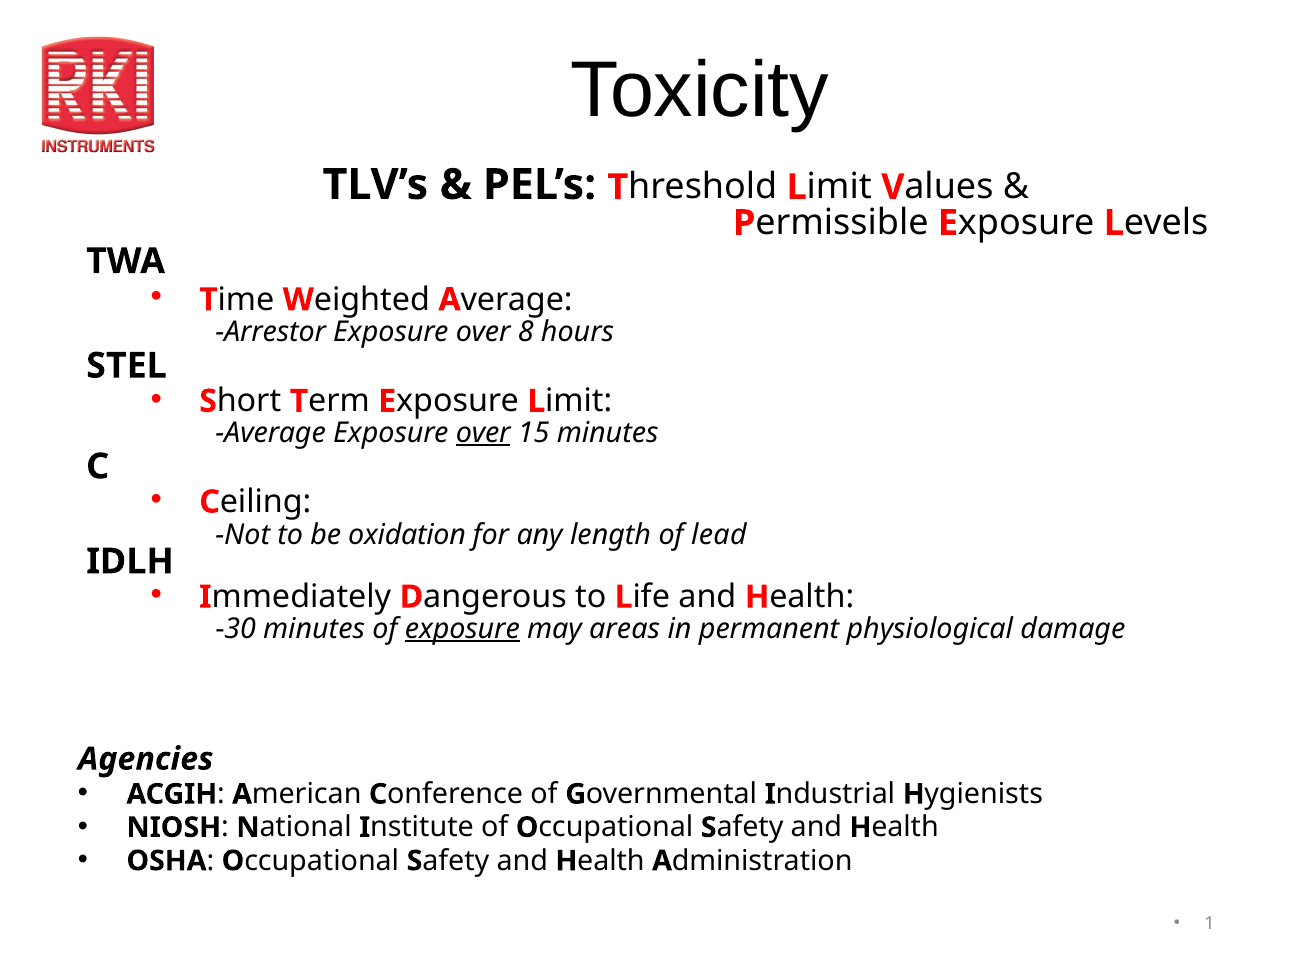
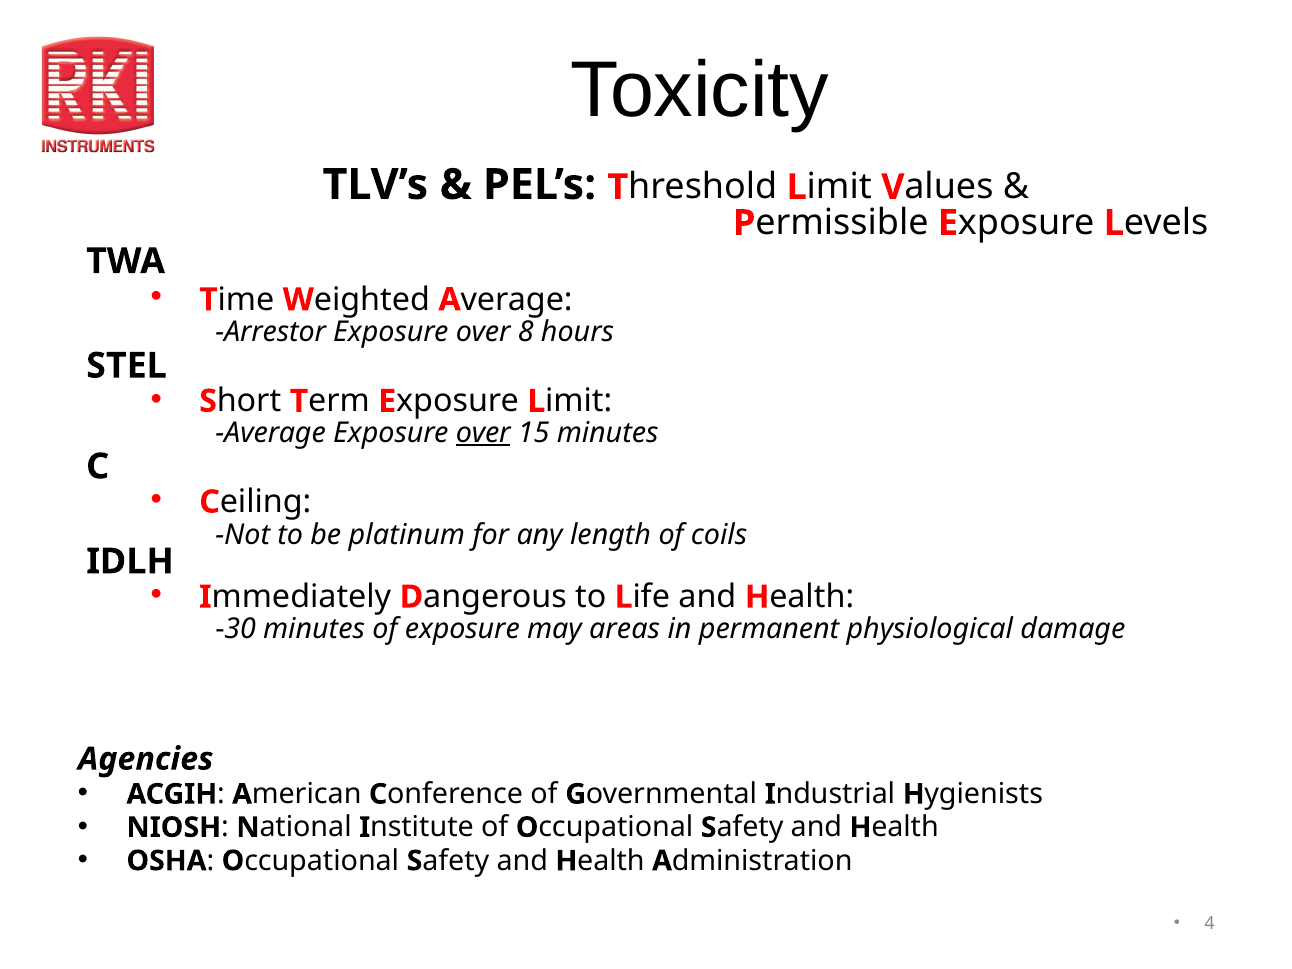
oxidation: oxidation -> platinum (407, 535)
lead: lead -> coils (719, 535)
exposure underline: present -> none (462, 629)
1: 1 -> 4 (1209, 924)
